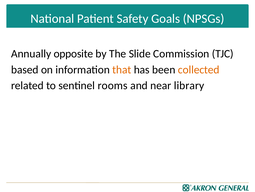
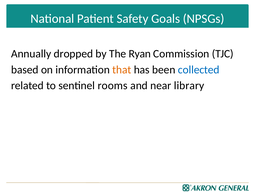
opposite: opposite -> dropped (73, 54)
Slide: Slide -> Ryan (140, 54)
collected colour: orange -> blue (199, 69)
